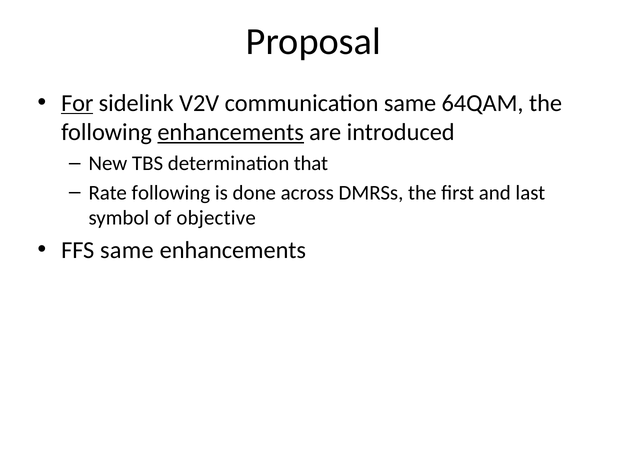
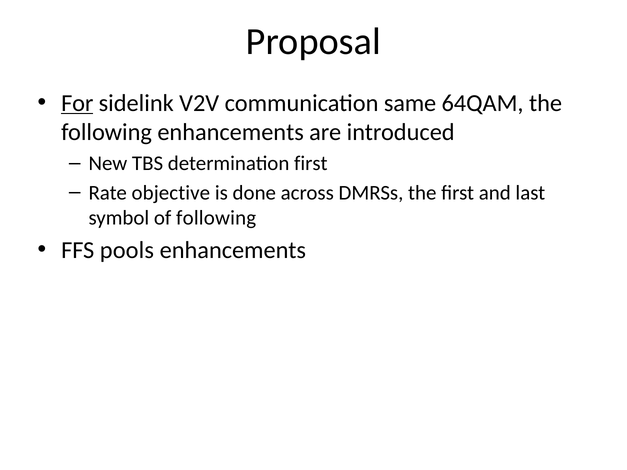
enhancements underline: present -> none (231, 132)
determination that: that -> first (311, 163)
Rate following: following -> objective (171, 193)
of objective: objective -> following (216, 218)
FFS same: same -> pools (127, 250)
